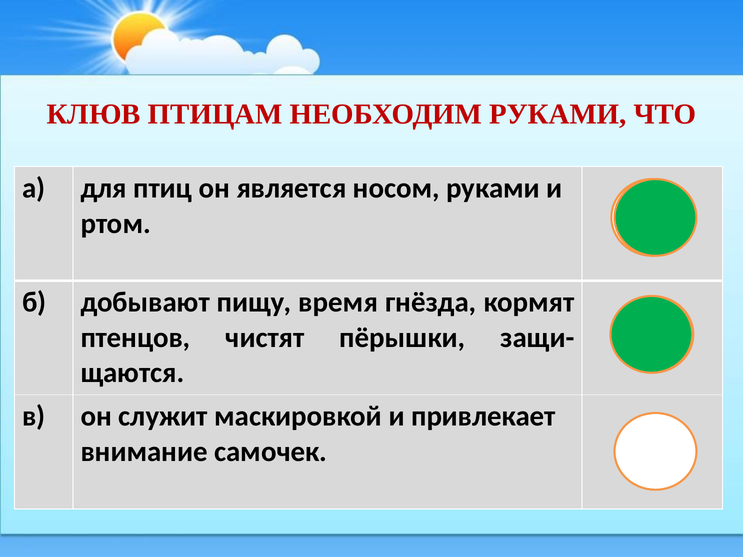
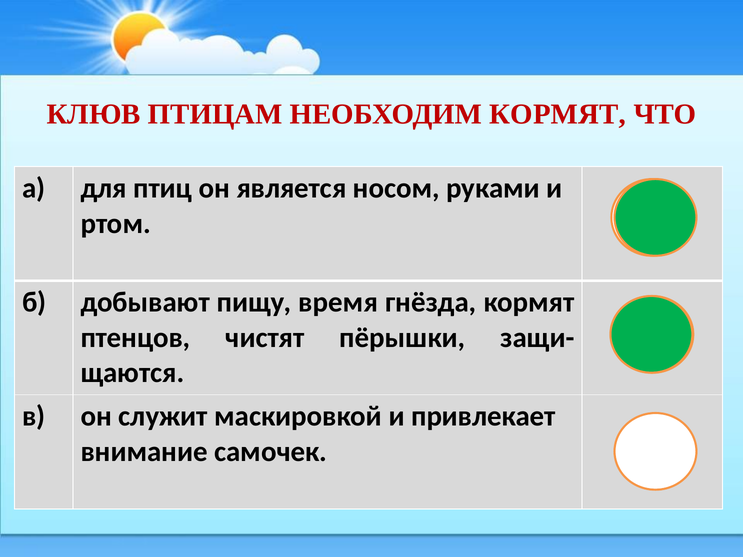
НЕОБХОДИМ РУКАМИ: РУКАМИ -> КОРМЯТ (558, 114)
